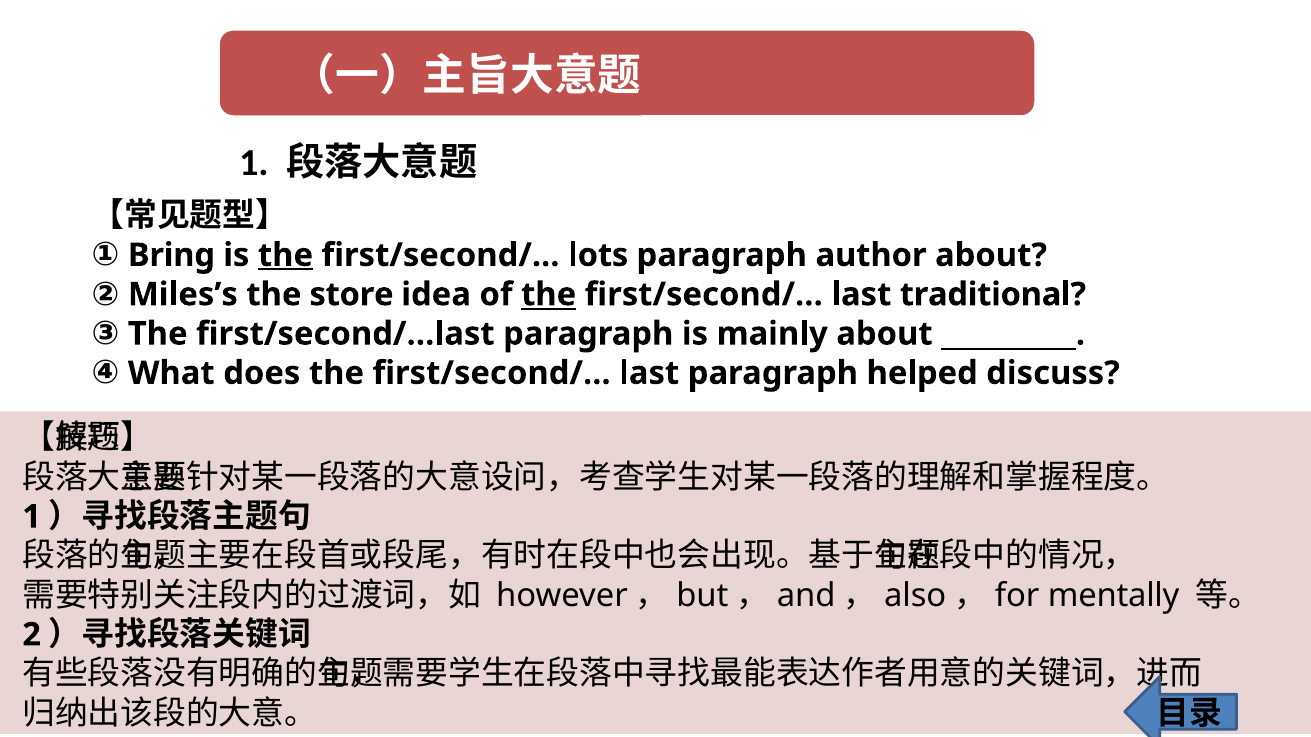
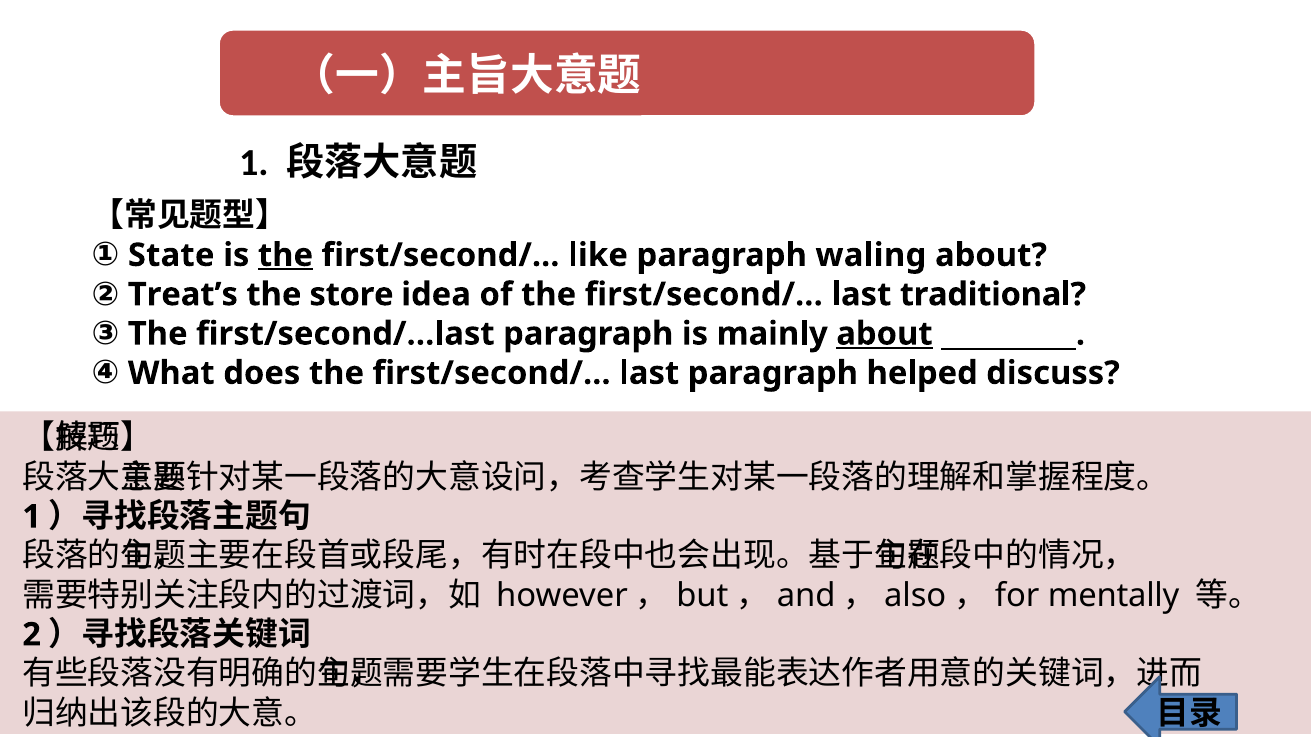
Bring: Bring -> State (171, 255)
lots: lots -> like (598, 255)
author: author -> waling (871, 255)
Miles’s: Miles’s -> Treat’s (183, 295)
the underline: present -> none (549, 295)
about underline: none -> present (884, 334)
